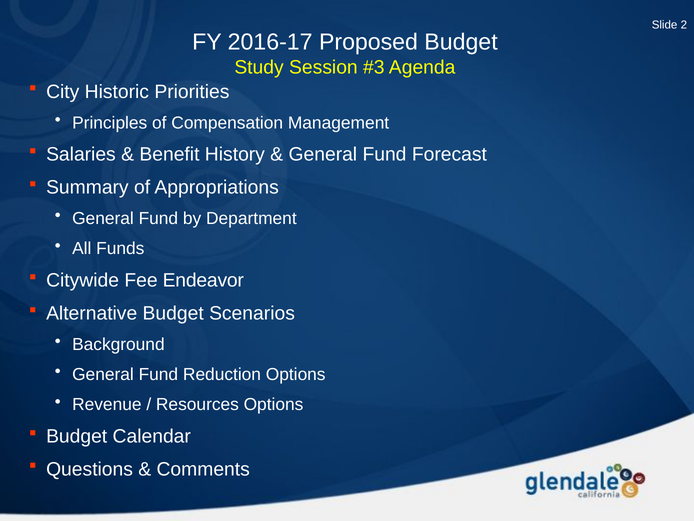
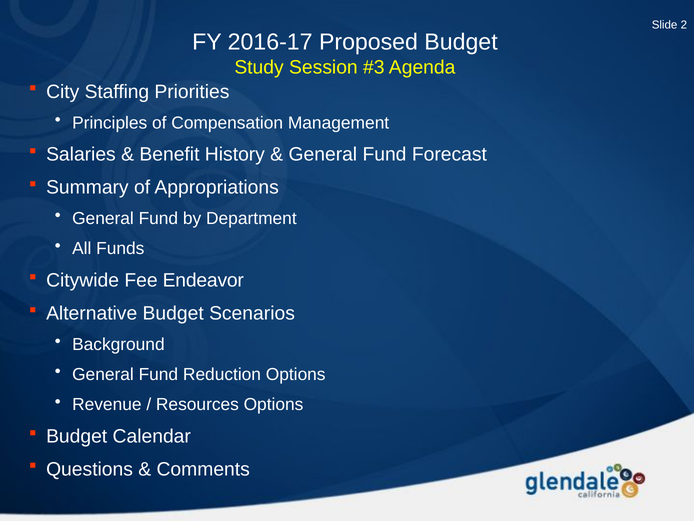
Historic: Historic -> Staffing (117, 92)
